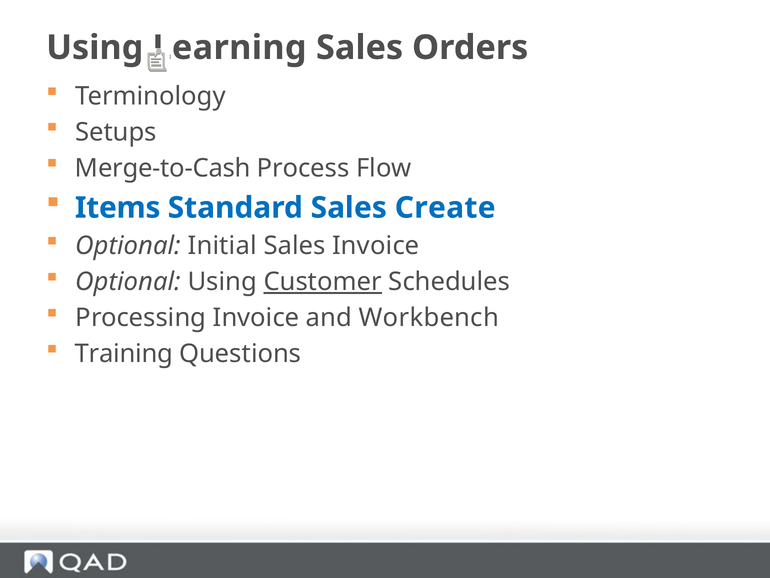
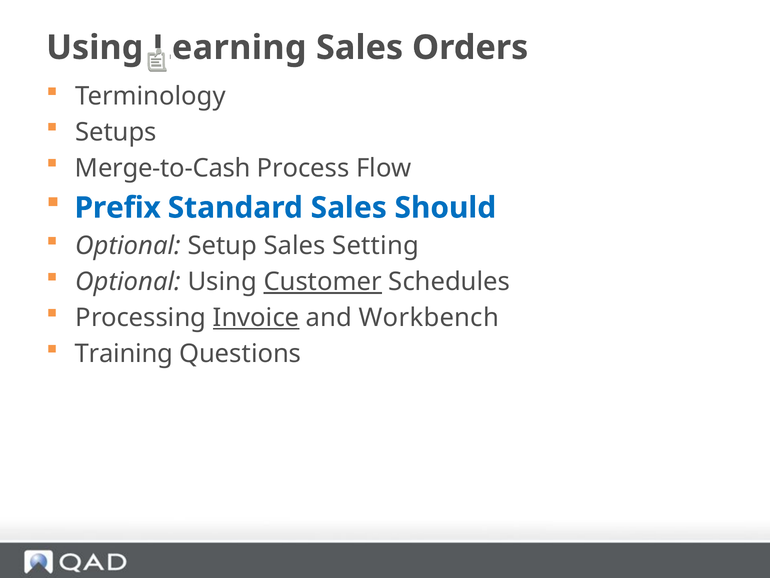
Items: Items -> Prefix (118, 208)
Create: Create -> Should (445, 208)
Initial: Initial -> Setup (222, 246)
Sales Invoice: Invoice -> Setting (376, 246)
Invoice underline: none -> present (256, 318)
